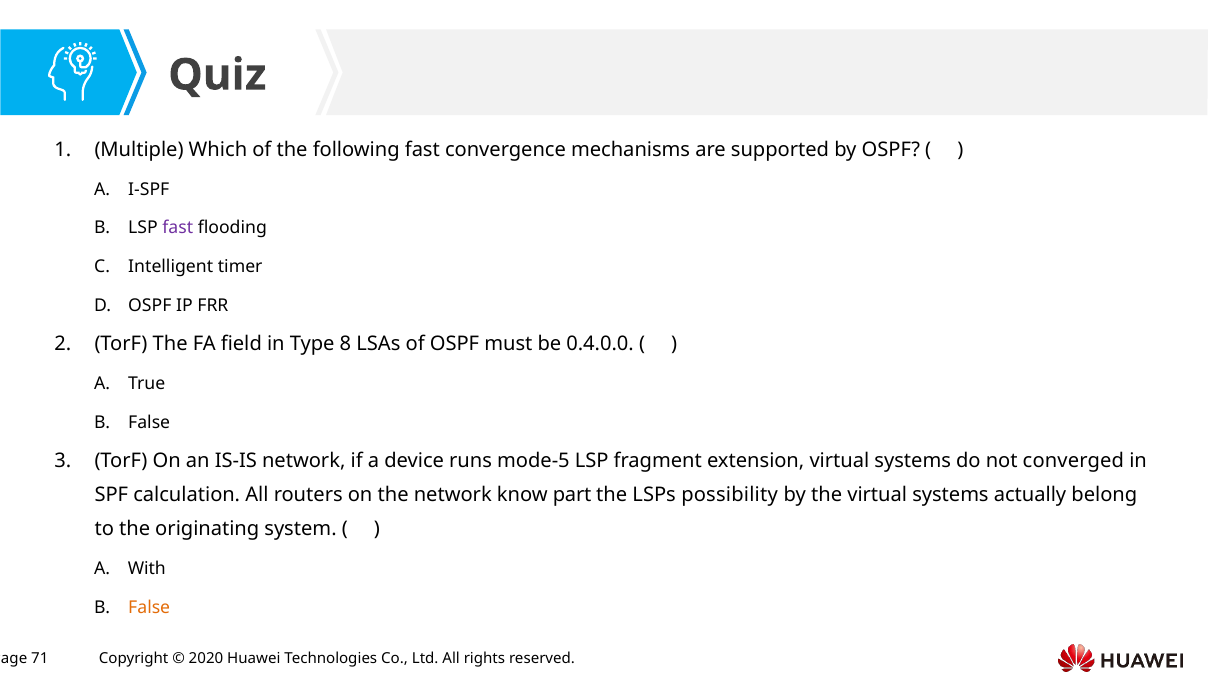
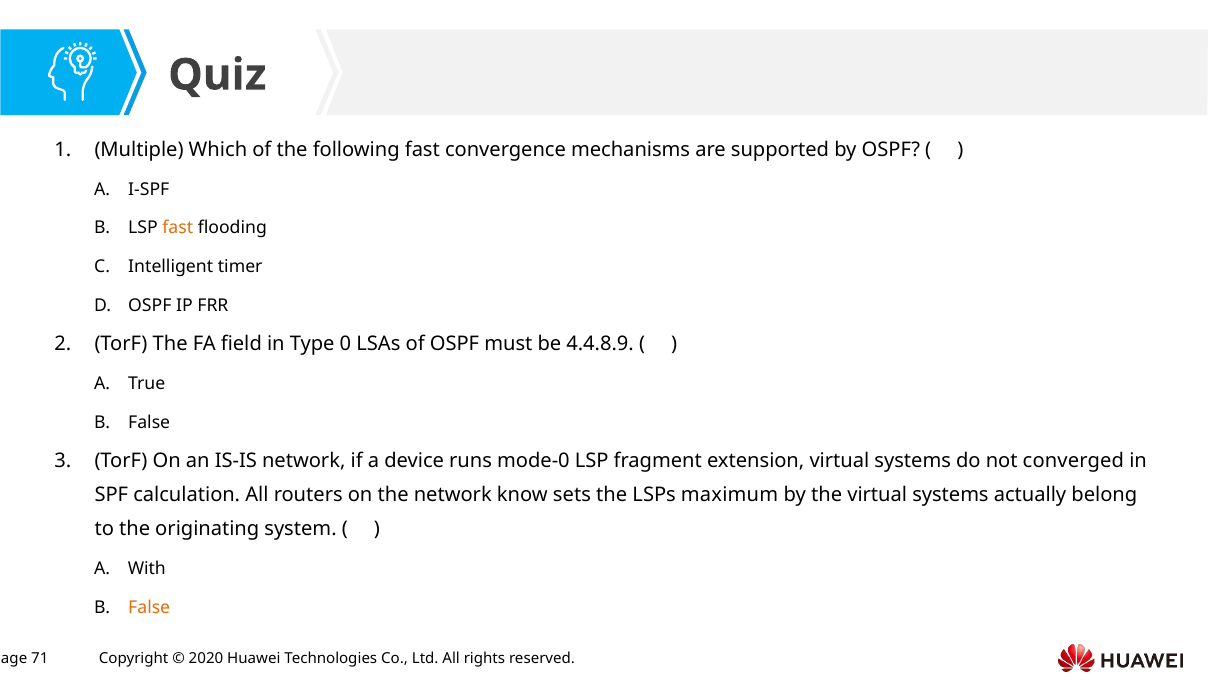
fast colour: purple -> orange (178, 228)
8: 8 -> 0 (345, 344)
0.4.0.0: 0.4.0.0 -> 4.4.8.9 (600, 344)
mode-5: mode-5 -> mode-0 (533, 461)
part: part -> sets (572, 495)
possibility: possibility -> maximum (730, 495)
